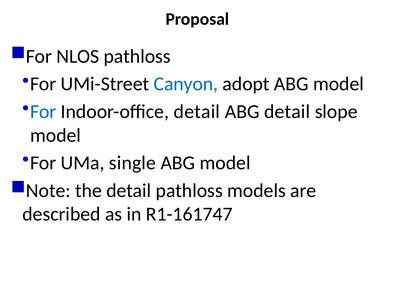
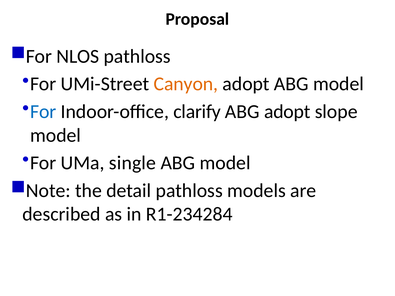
Canyon colour: blue -> orange (186, 84)
Indoor-office detail: detail -> clarify (197, 112)
ABG detail: detail -> adopt (287, 112)
R1-161747: R1-161747 -> R1-234284 (189, 214)
